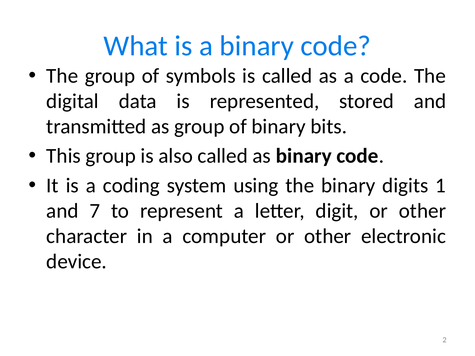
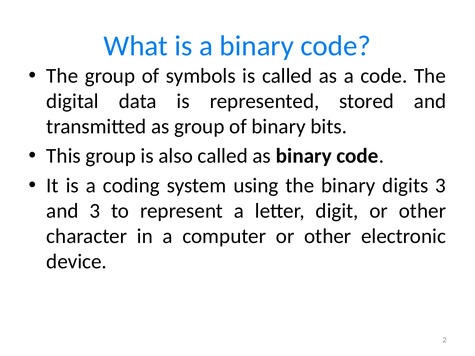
digits 1: 1 -> 3 (441, 186)
and 7: 7 -> 3 (95, 211)
